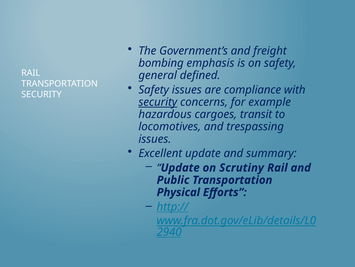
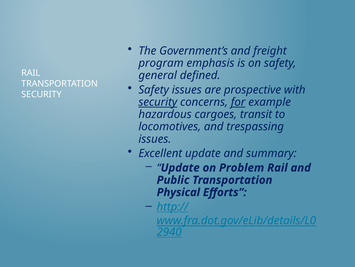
bombing: bombing -> program (161, 63)
compliance: compliance -> prospective (253, 90)
for underline: none -> present (238, 102)
Scrutiny: Scrutiny -> Problem (242, 167)
